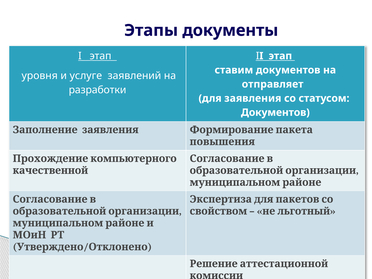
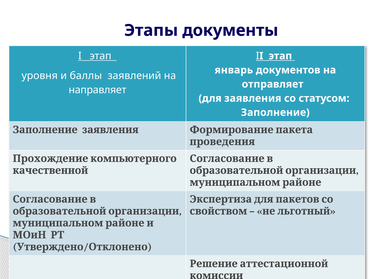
ставим: ставим -> январь (234, 70)
услуге: услуге -> баллы (86, 76)
разработки: разработки -> направляет (98, 90)
Документов: Документов -> Заполнение (275, 112)
повышения: повышения -> проведения (222, 142)
